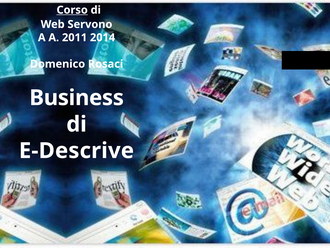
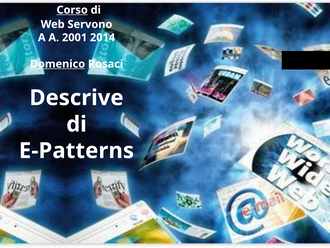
2011: 2011 -> 2001 (75, 37)
Domenico underline: none -> present (58, 64)
Business: Business -> Descrive (76, 98)
E-Descrive: E-Descrive -> E-Patterns (76, 150)
